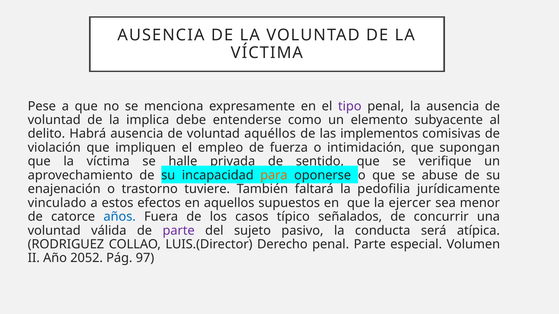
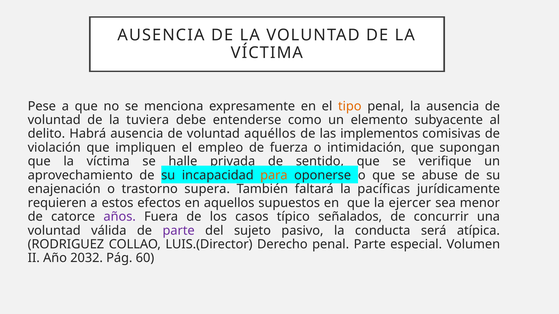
tipo colour: purple -> orange (350, 106)
implica: implica -> tuviera (148, 120)
tuviere: tuviere -> supera (207, 189)
pedofilia: pedofilia -> pacíficas (384, 189)
vinculado: vinculado -> requieren (57, 203)
años colour: blue -> purple (120, 217)
2052: 2052 -> 2032 (87, 258)
97: 97 -> 60 (145, 258)
